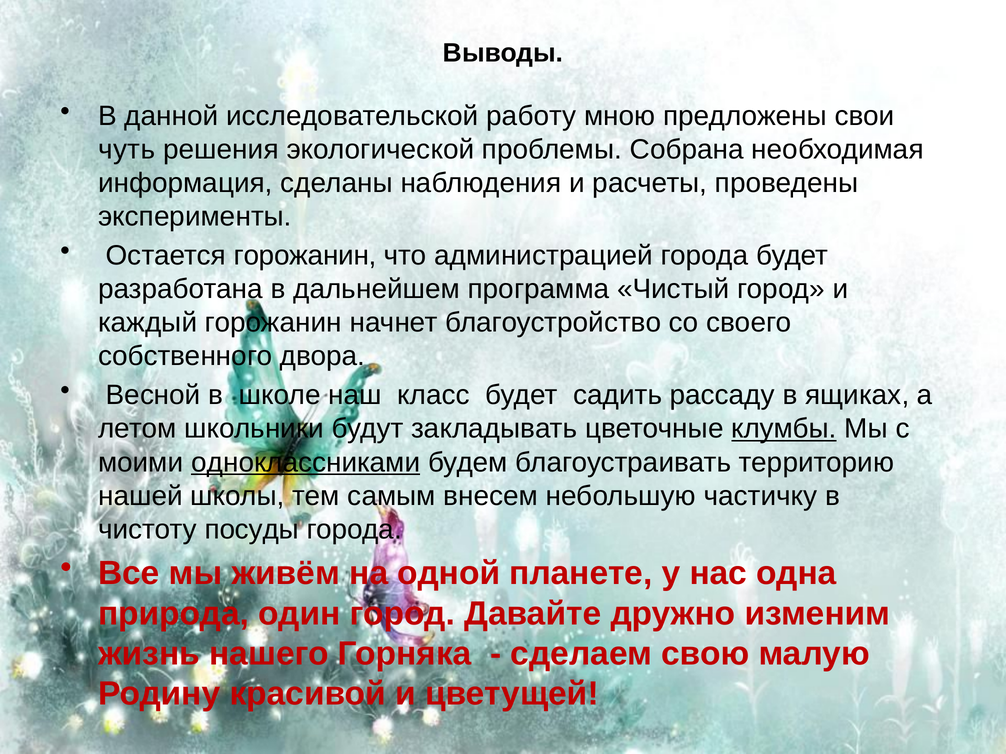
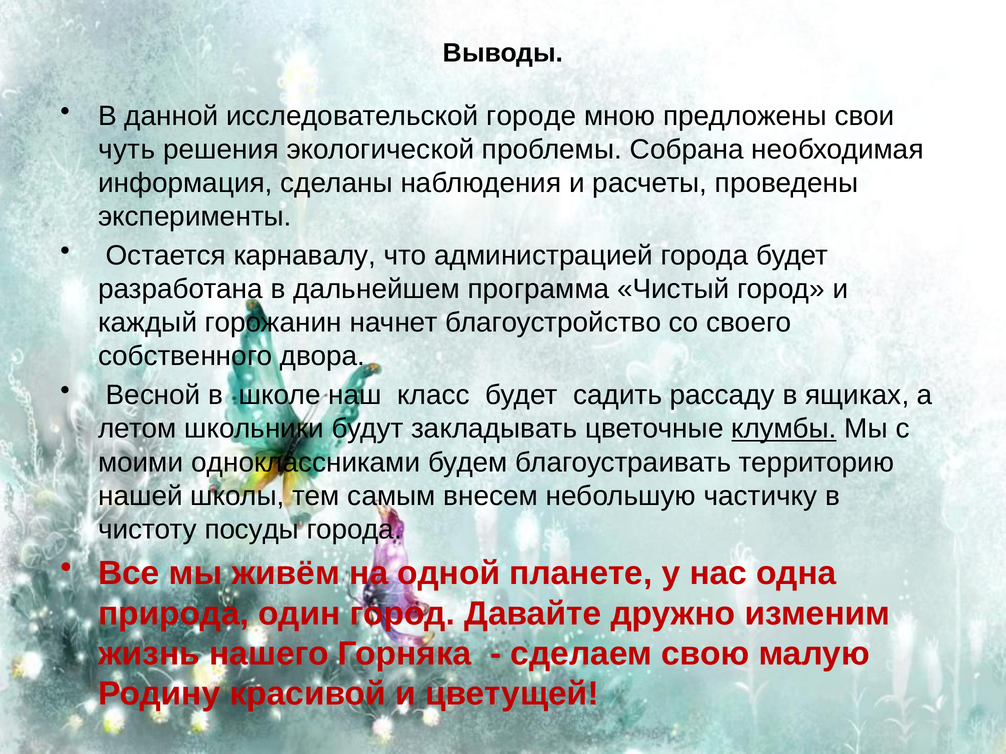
работу: работу -> городе (531, 116)
Остается горожанин: горожанин -> карнавалу (305, 256)
одноклассниками underline: present -> none (306, 463)
